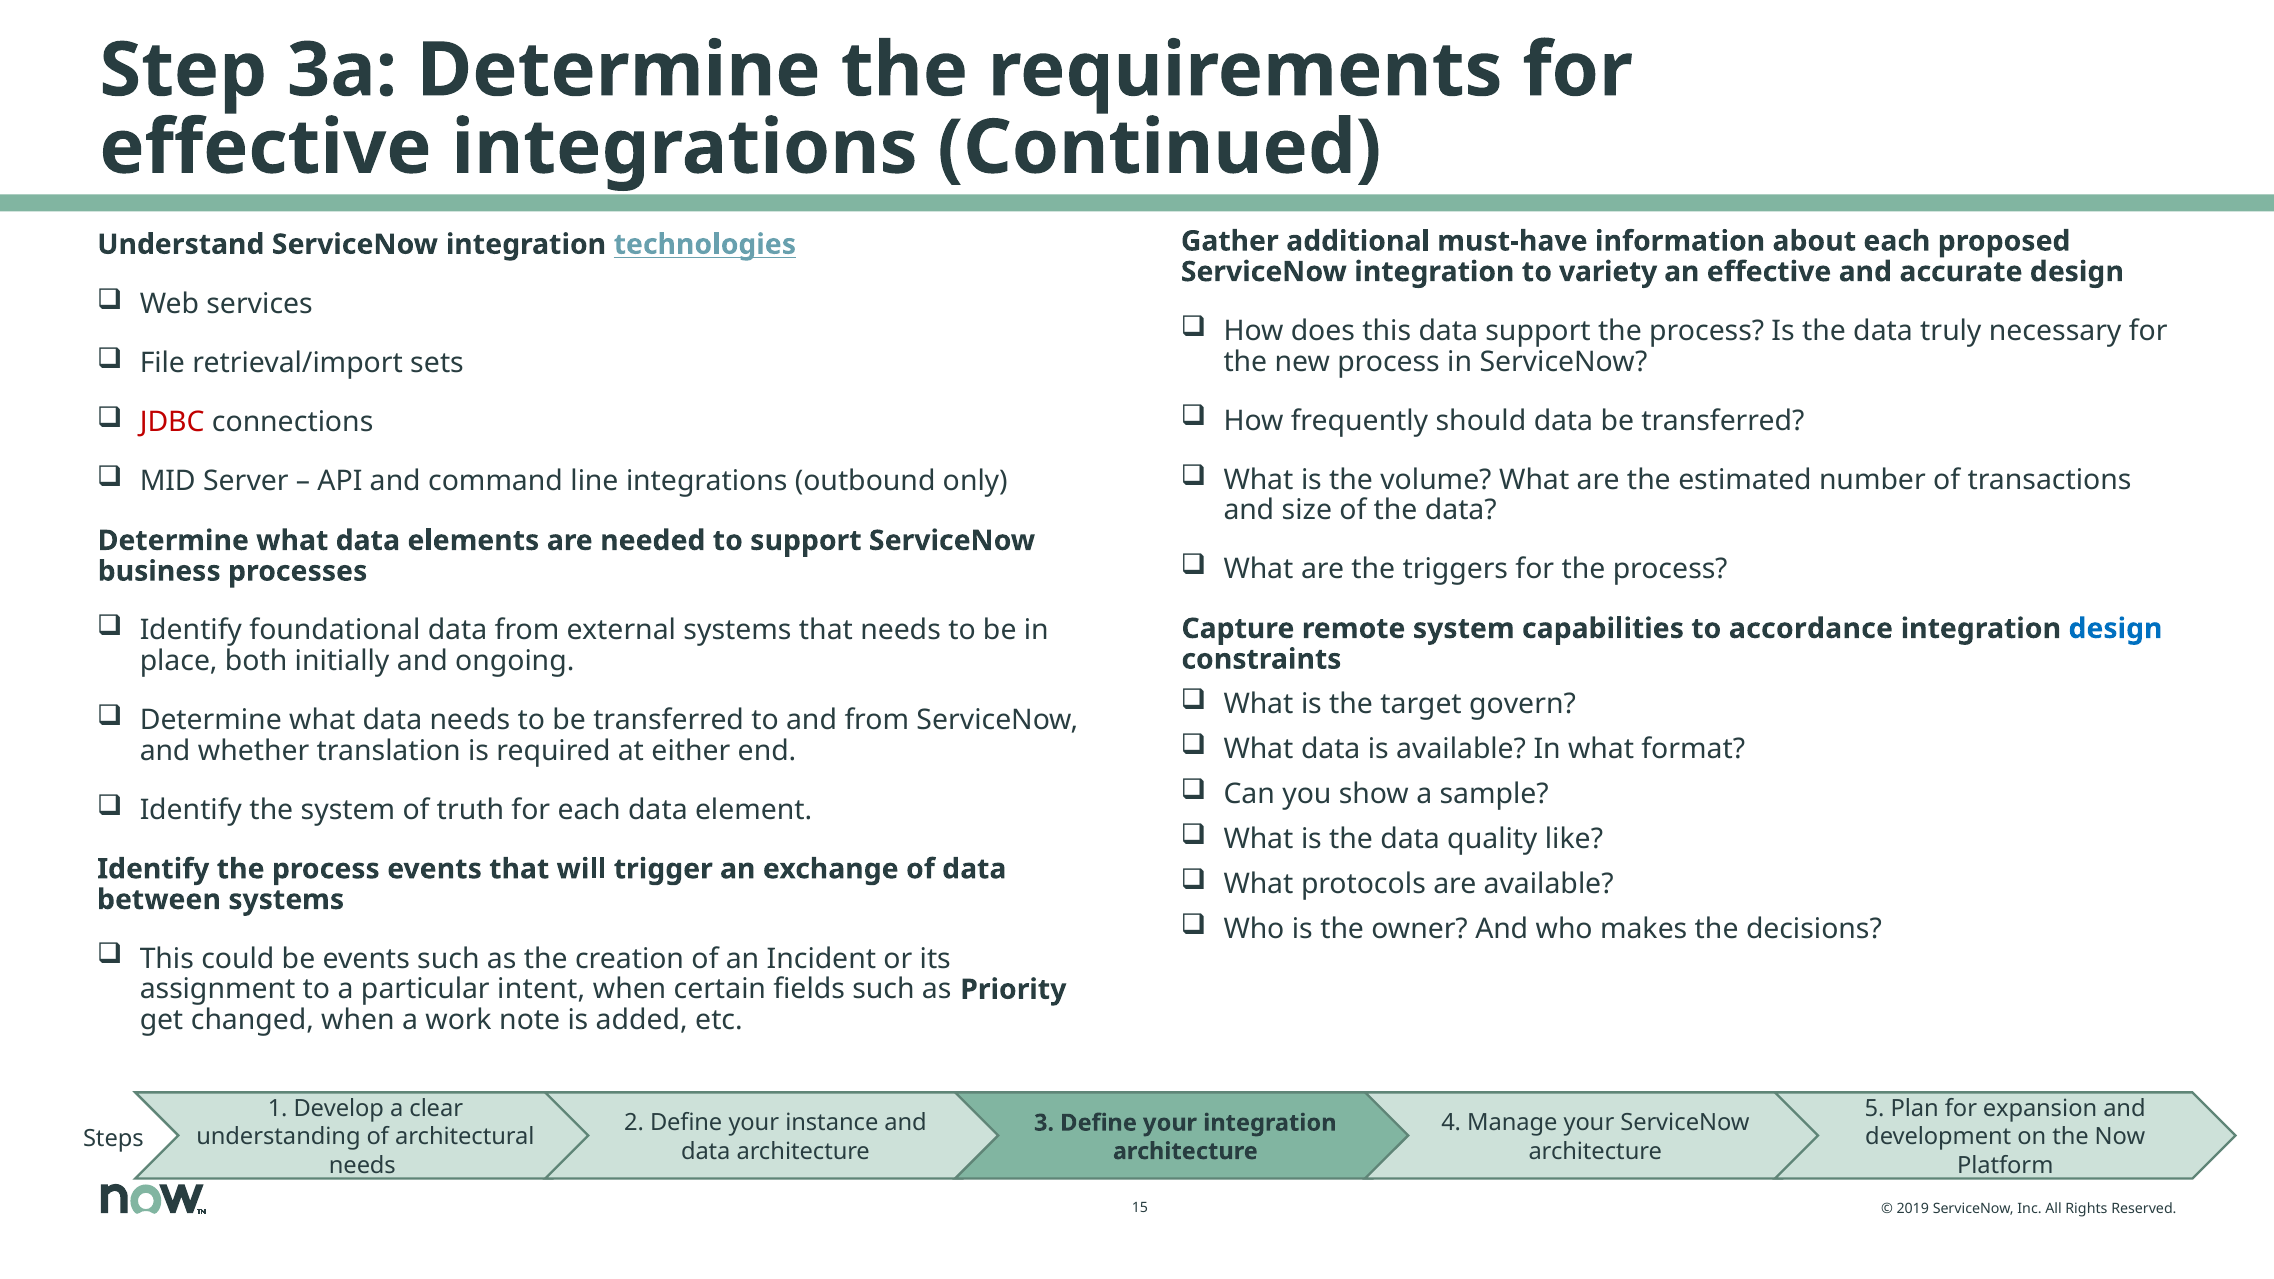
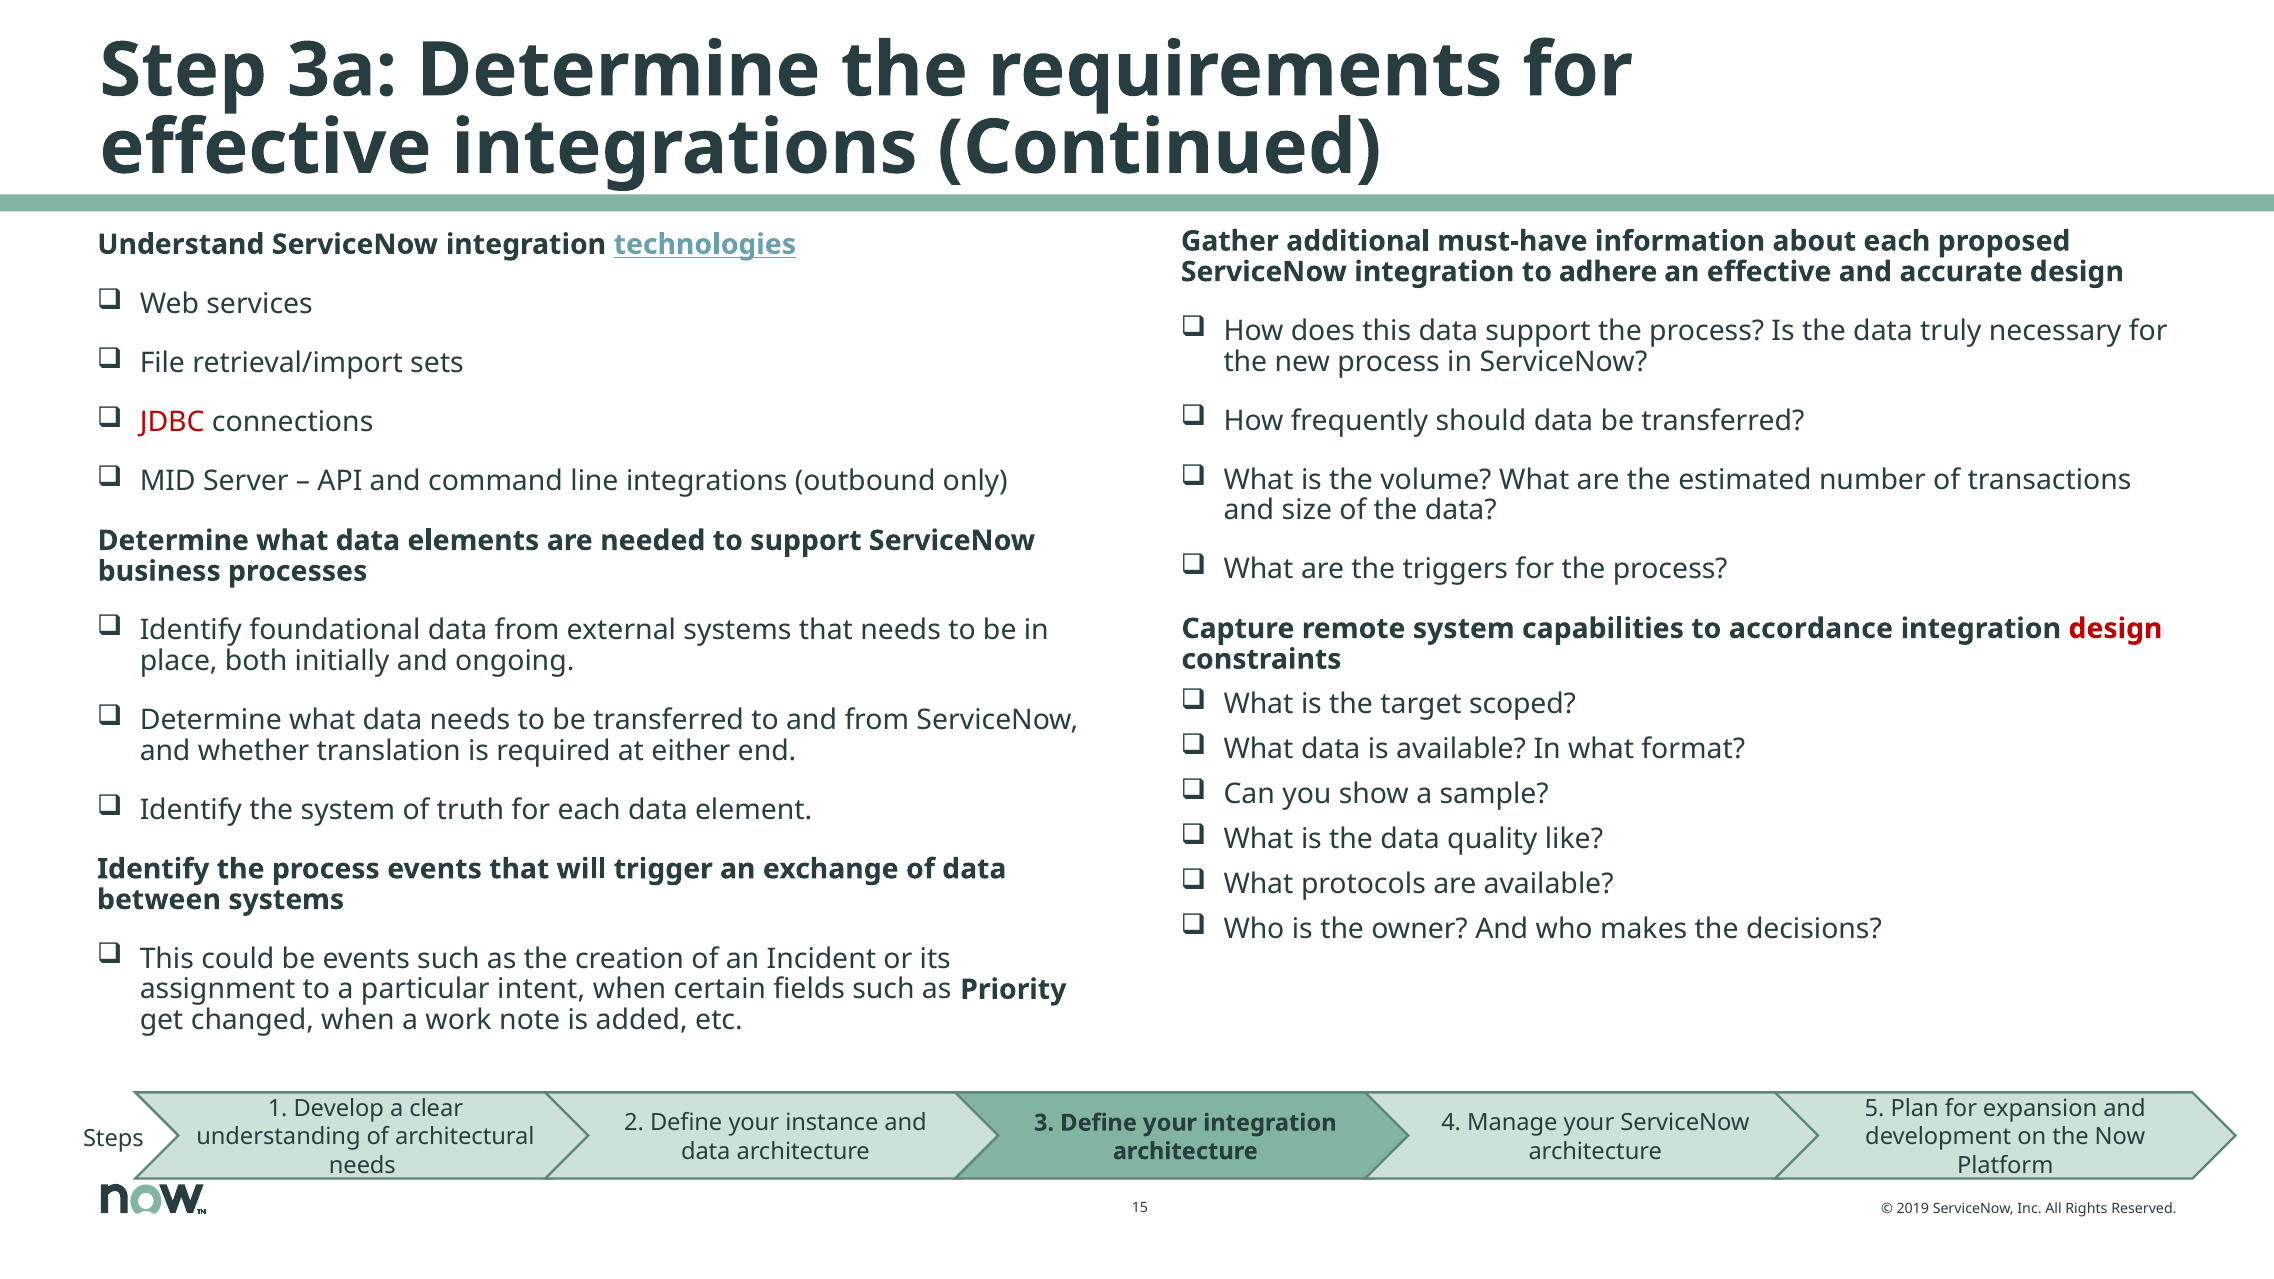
variety: variety -> adhere (1608, 272)
design colour: blue -> red (2115, 629)
govern: govern -> scoped (1523, 704)
